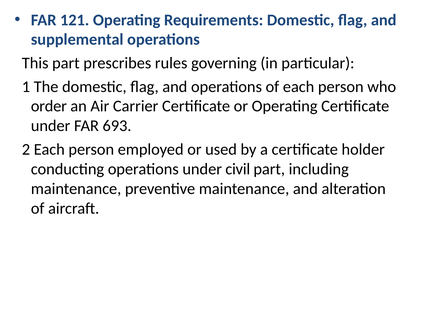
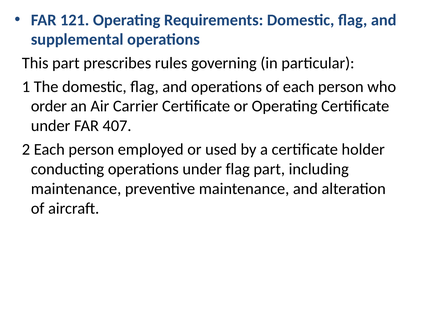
693: 693 -> 407 (117, 126)
under civil: civil -> flag (238, 169)
